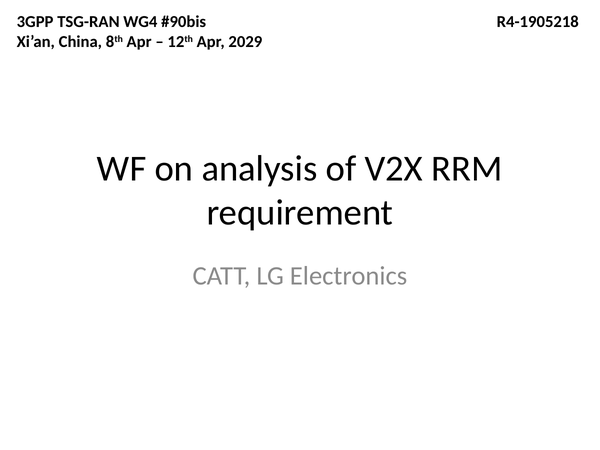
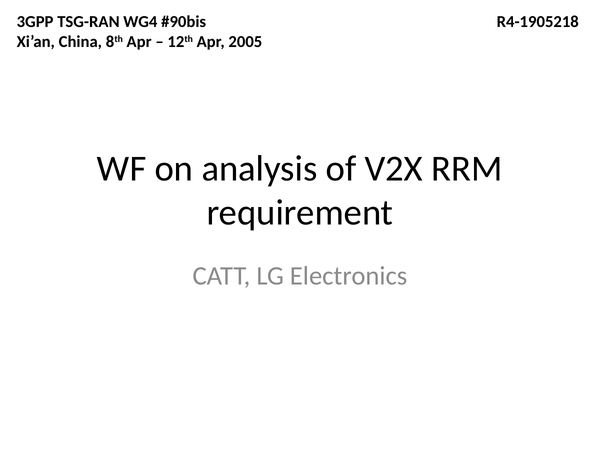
2029: 2029 -> 2005 (245, 42)
